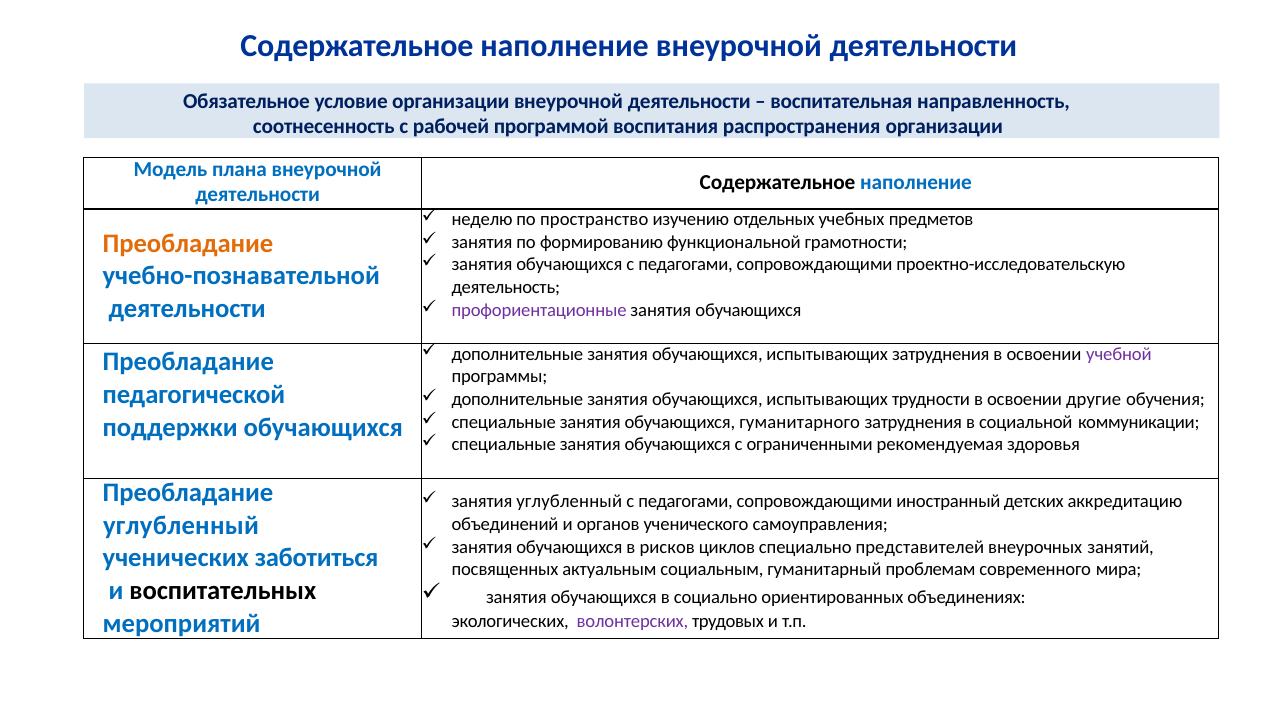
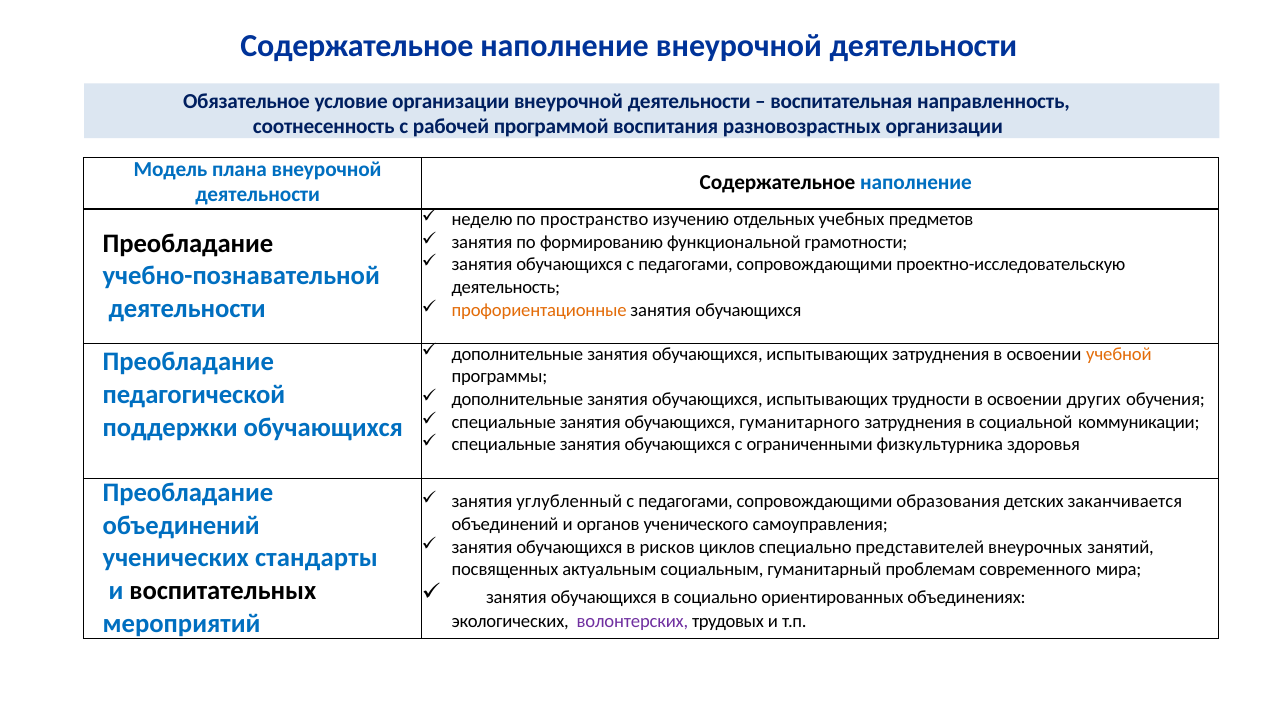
распространения: распространения -> разновозрастных (802, 127)
Преобладание colour: orange -> black (188, 243)
профориентационные colour: purple -> orange (539, 310)
учебной colour: purple -> orange (1119, 354)
другие: другие -> других (1094, 399)
рекомендуемая: рекомендуемая -> физкультурника (940, 444)
иностранный: иностранный -> образования (948, 501)
аккредитацию: аккредитацию -> заканчивается (1125, 501)
углубленный: углубленный -> объединений (181, 525)
заботиться: заботиться -> стандарты (316, 558)
